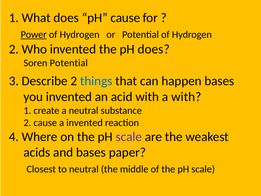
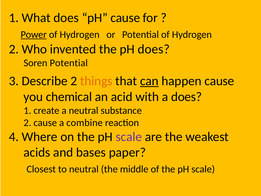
things colour: blue -> orange (96, 81)
can underline: none -> present (149, 81)
happen bases: bases -> cause (219, 81)
you invented: invented -> chemical (69, 97)
a with: with -> does (187, 97)
a invented: invented -> combine (85, 123)
